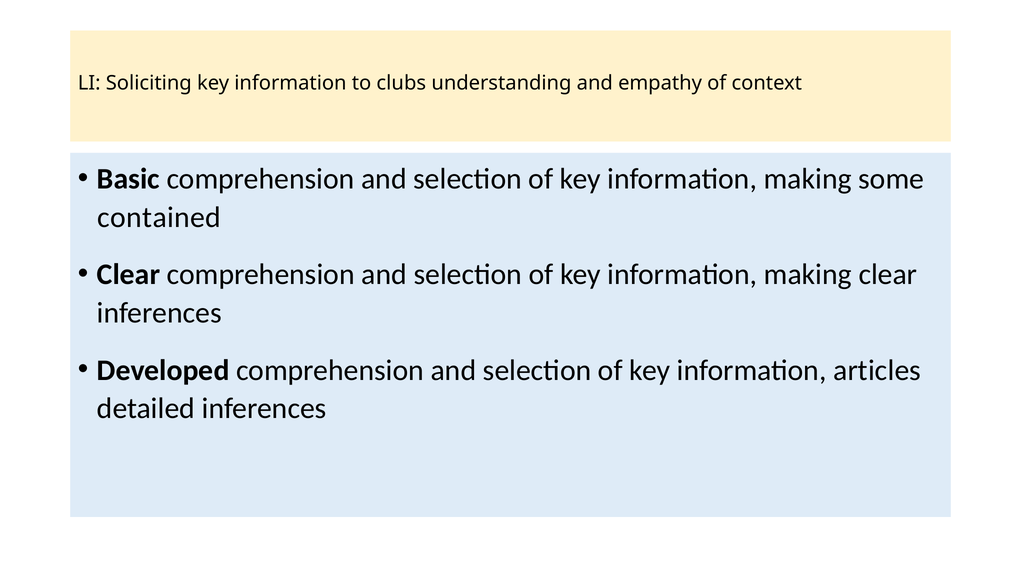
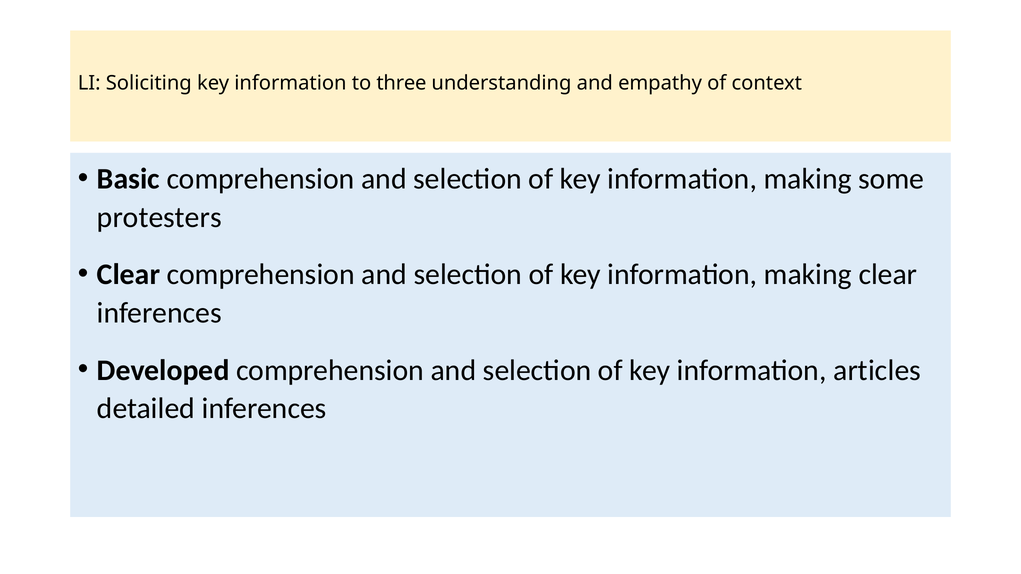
clubs: clubs -> three (401, 83)
contained: contained -> protesters (159, 217)
